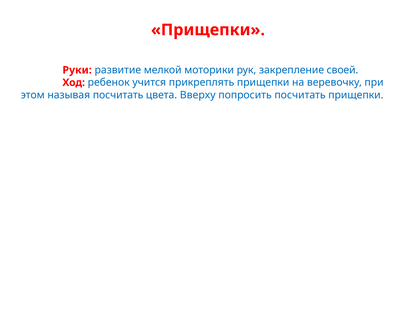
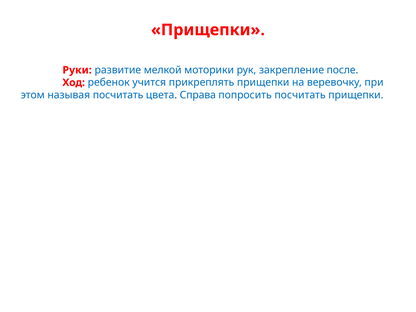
своей: своей -> после (342, 70)
Вверху: Вверху -> Справа (198, 95)
